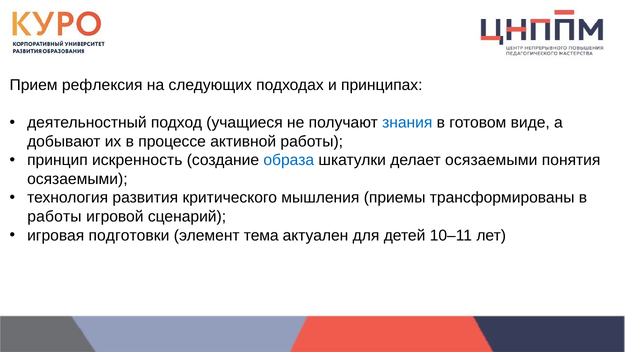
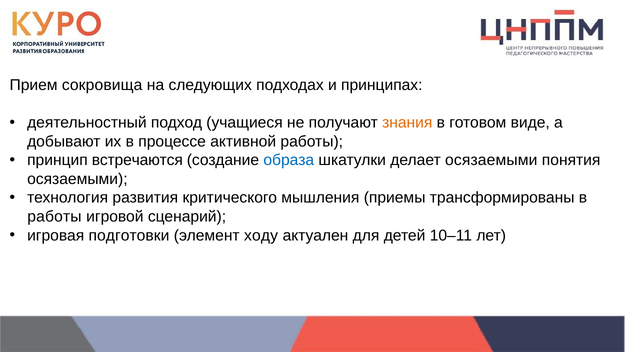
рефлексия: рефлексия -> сокровища (102, 85)
знания colour: blue -> orange (407, 123)
искренность: искренность -> встречаются (137, 160)
тема: тема -> ходу (261, 235)
